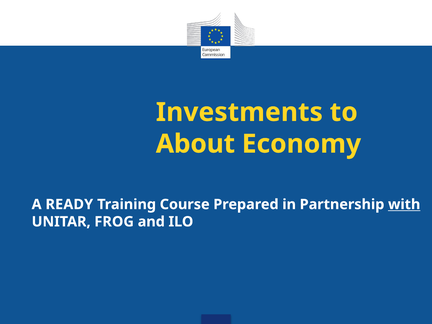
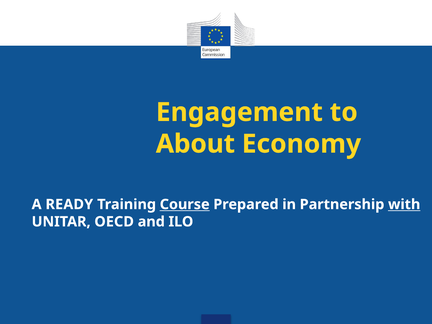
Investments: Investments -> Engagement (239, 112)
Course underline: none -> present (185, 204)
FROG: FROG -> OECD (114, 222)
